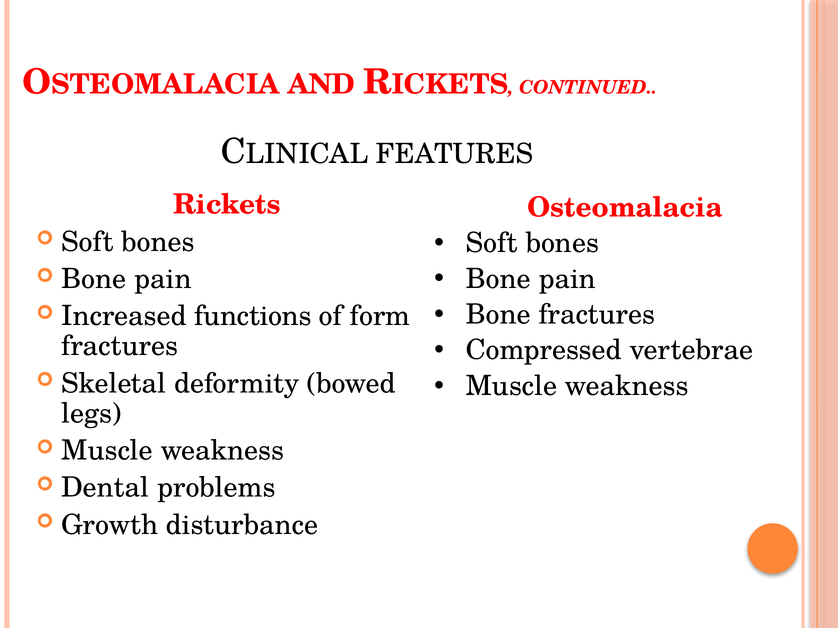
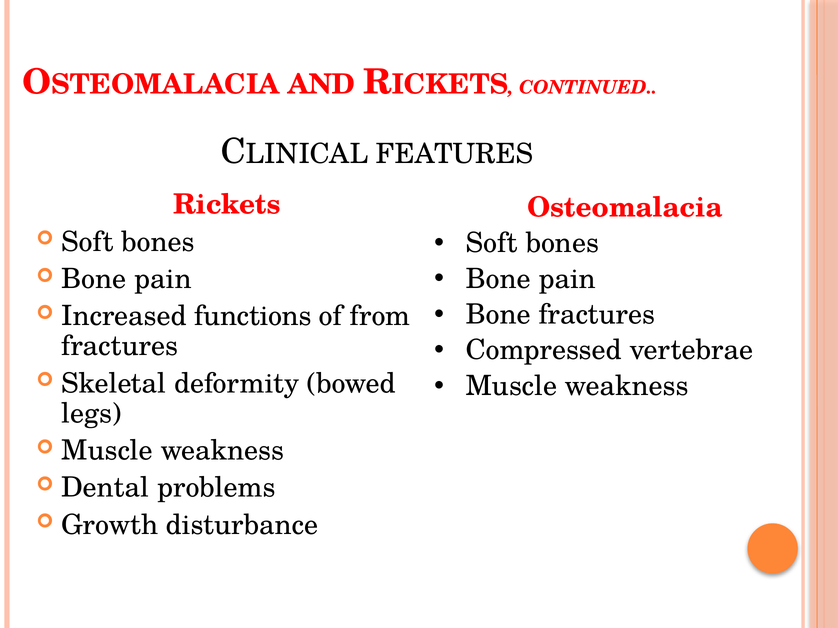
form: form -> from (380, 316)
